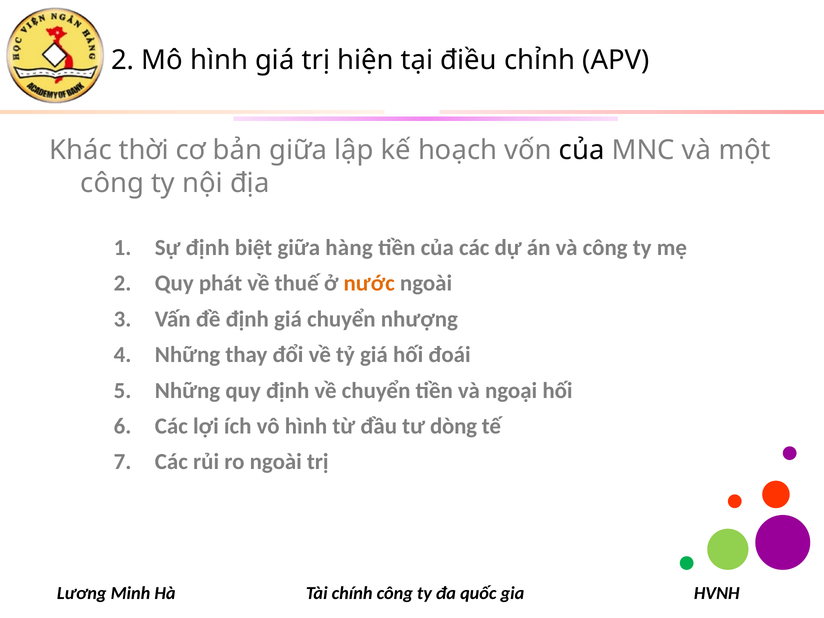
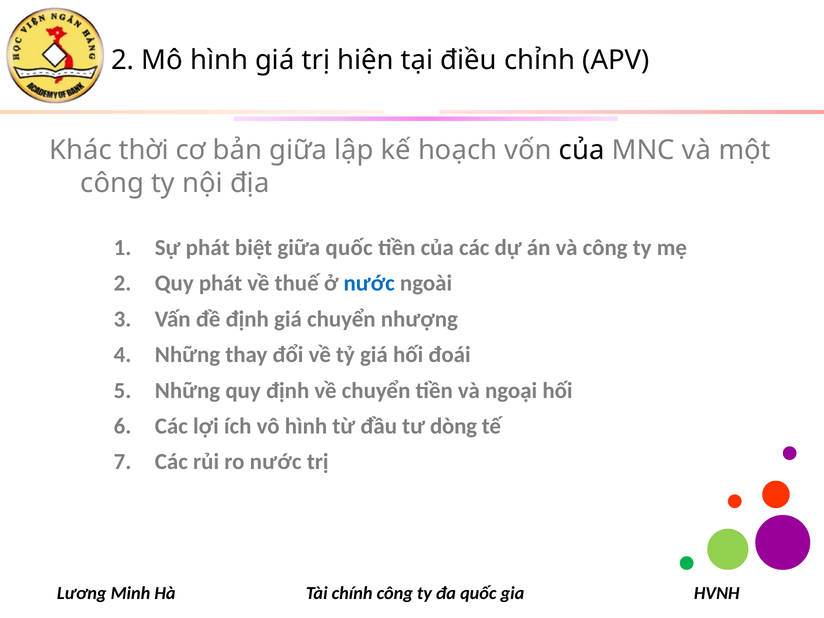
Sự định: định -> phát (208, 248)
giữa hàng: hàng -> quốc (349, 248)
nước colour: orange -> blue (369, 283)
ro ngoài: ngoài -> nước (276, 462)
